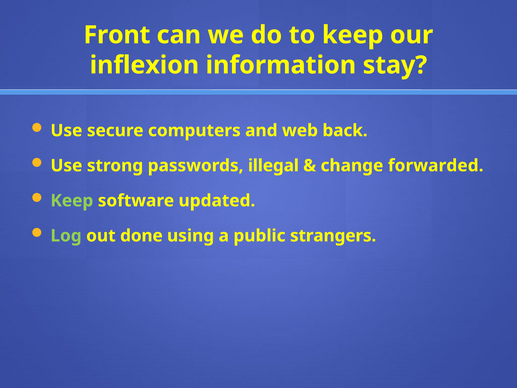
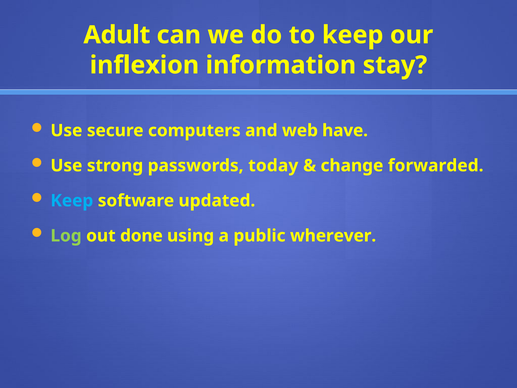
Front: Front -> Adult (117, 35)
back: back -> have (345, 130)
illegal: illegal -> today (273, 166)
Keep colour: light green -> light blue (72, 201)
strangers: strangers -> wherever (333, 236)
